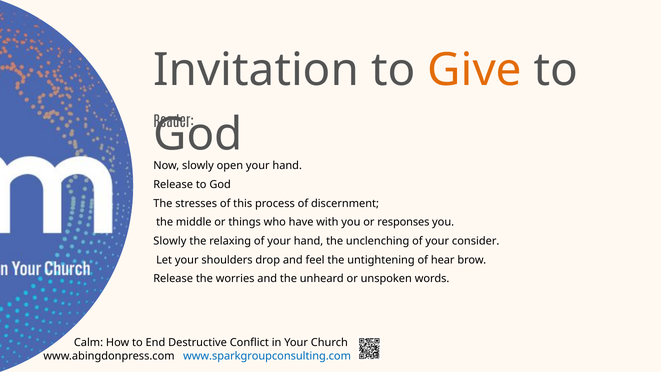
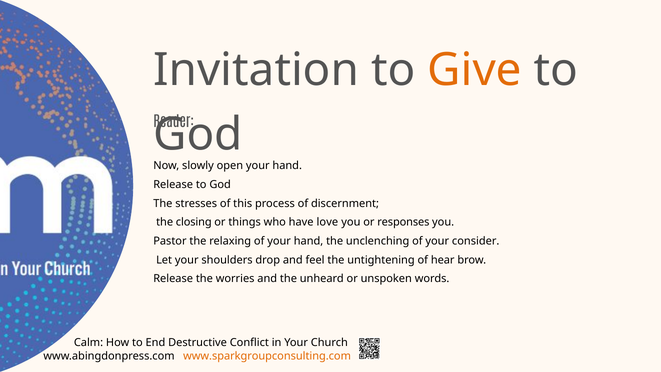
middle: middle -> closing (194, 222)
with: with -> love (327, 222)
Slowly: Slowly -> Pastor (170, 241)
www.sparkgroupconsulting.com colour: blue -> orange (267, 356)
